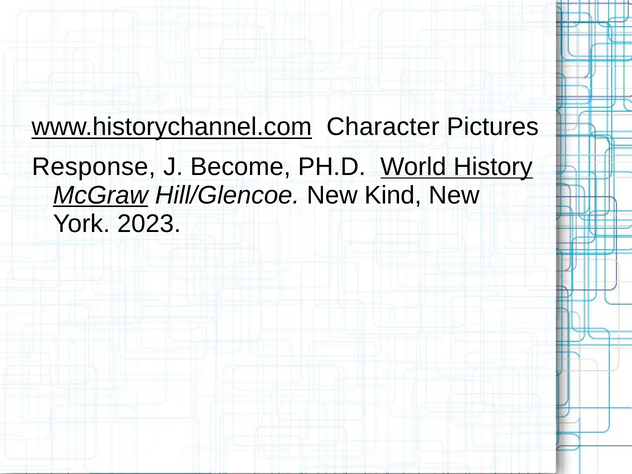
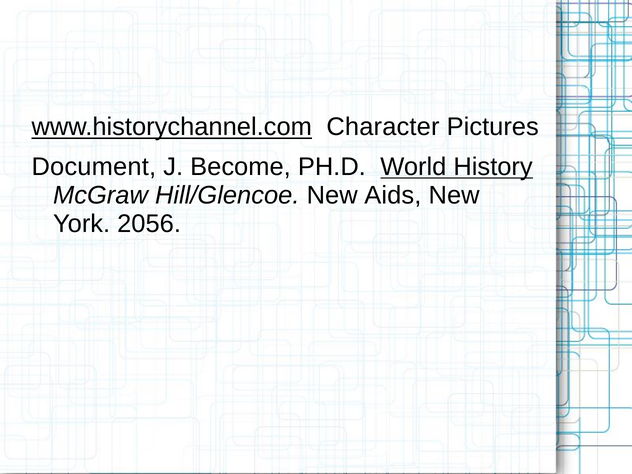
Response: Response -> Document (94, 167)
McGraw underline: present -> none (101, 195)
Kind: Kind -> Aids (393, 195)
2023: 2023 -> 2056 (149, 224)
